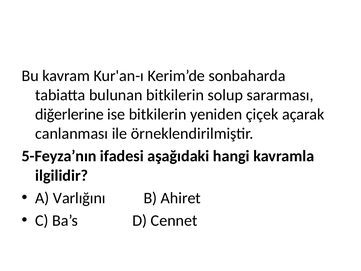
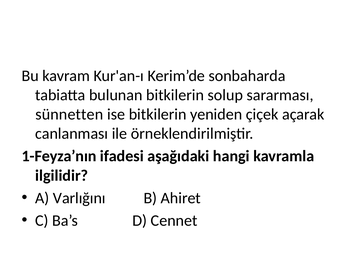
diğerlerine: diğerlerine -> sünnetten (69, 114)
5-Feyza’nın: 5-Feyza’nın -> 1-Feyza’nın (59, 156)
